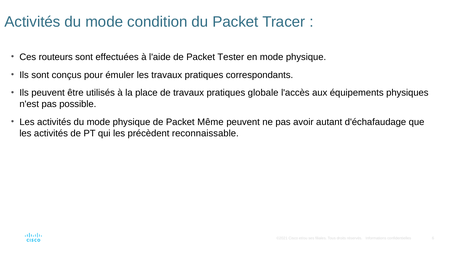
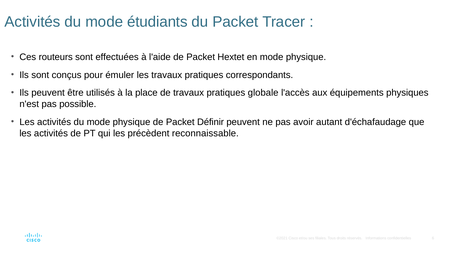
condition: condition -> étudiants (157, 22)
Tester: Tester -> Hextet (231, 57)
Même: Même -> Définir (211, 122)
